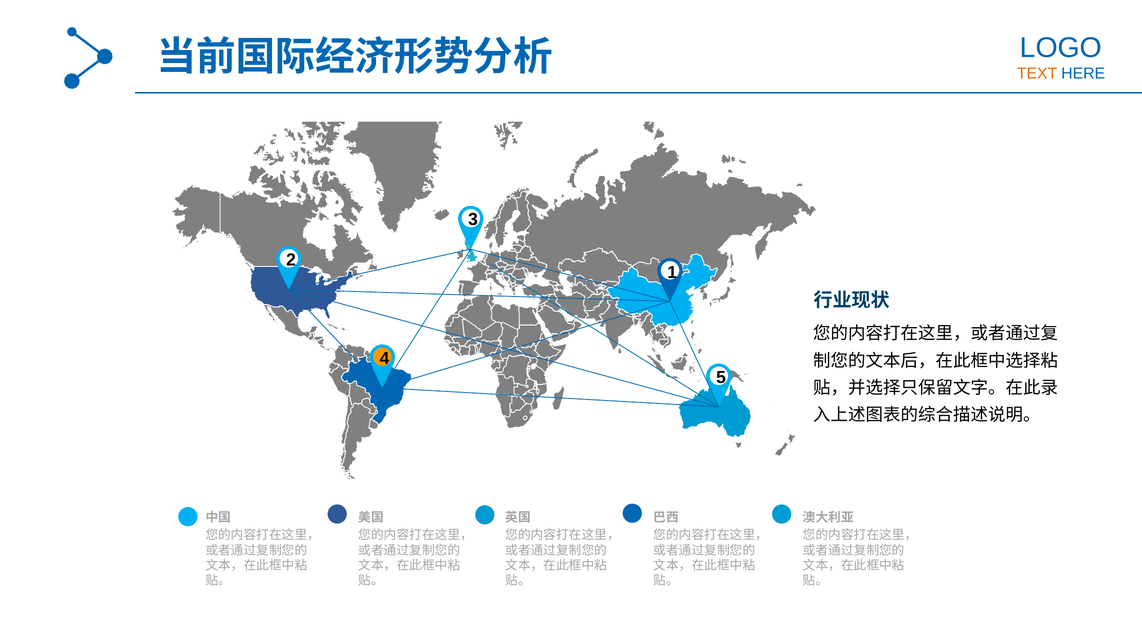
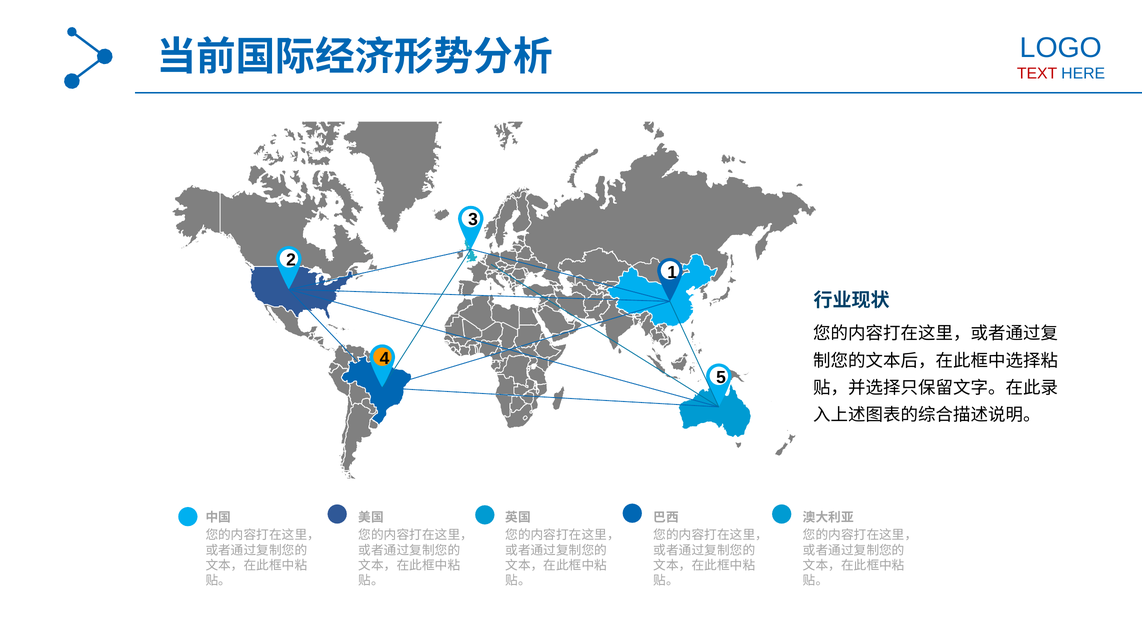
TEXT colour: orange -> red (1037, 74)
